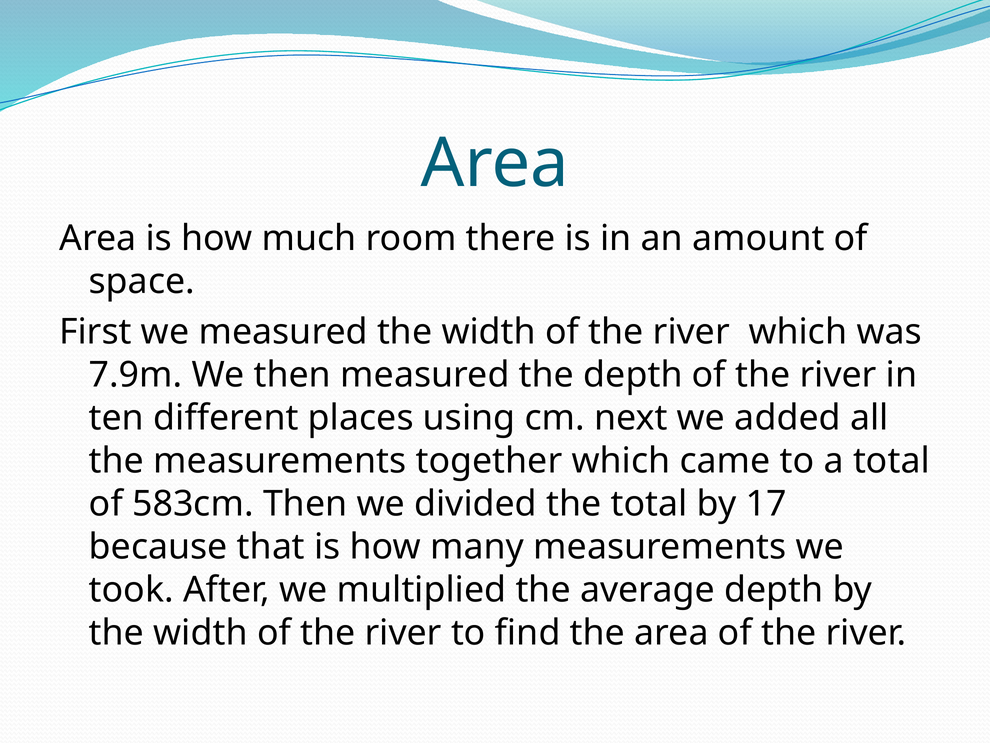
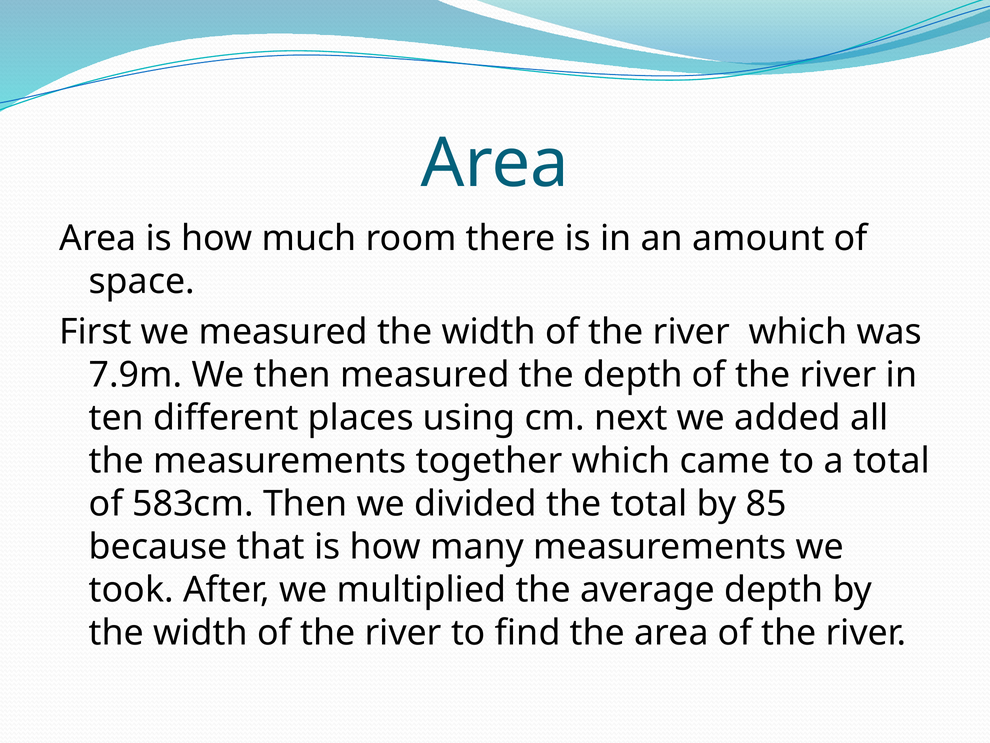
17: 17 -> 85 (766, 504)
